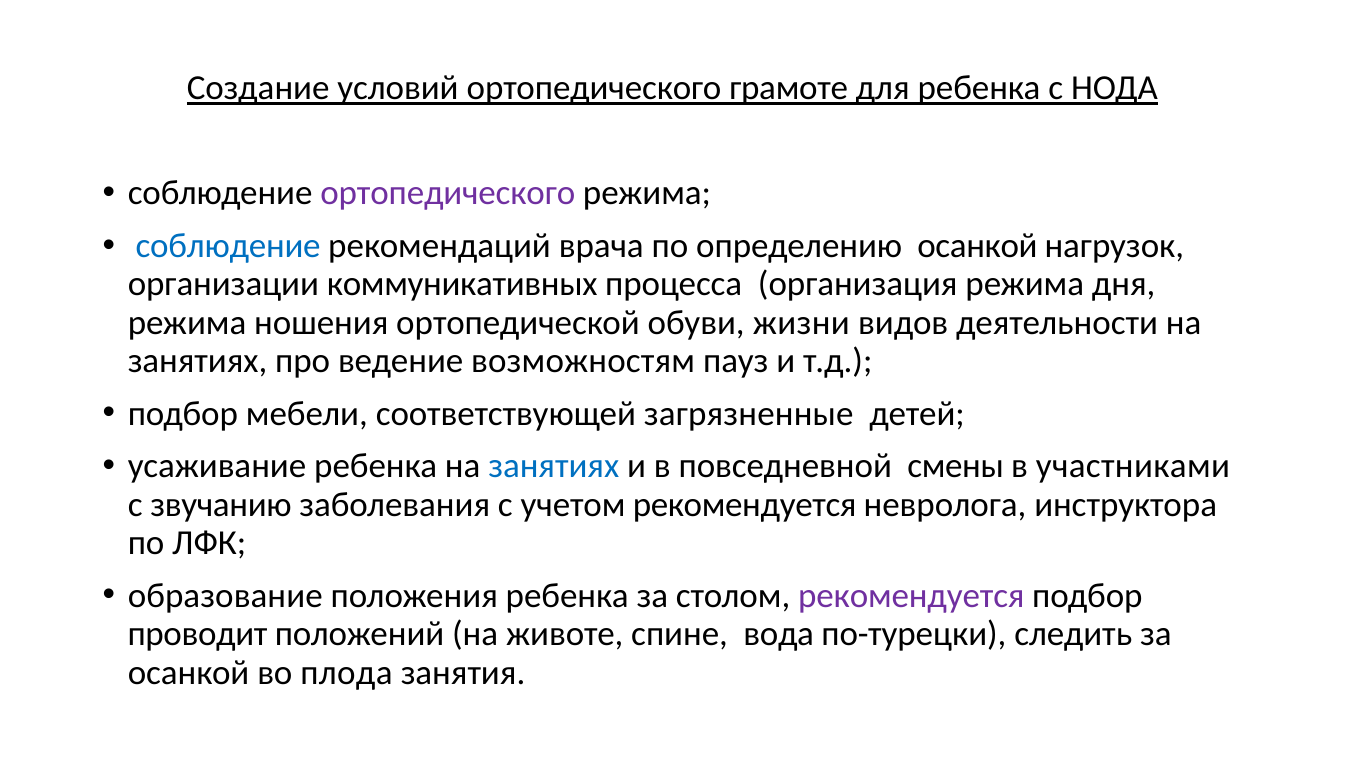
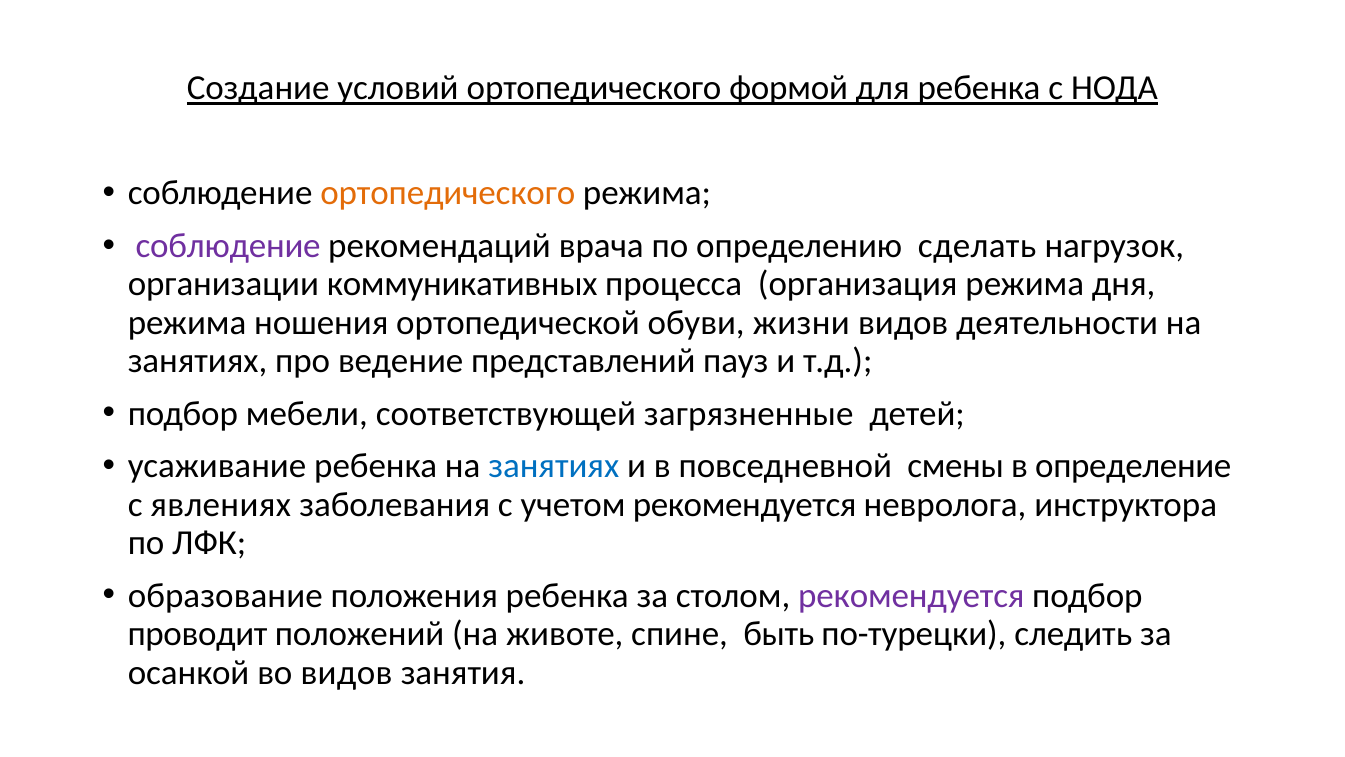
грамоте: грамоте -> формой (789, 88)
ортопедического colour: purple -> orange (448, 193)
соблюдение colour: blue -> purple (228, 246)
определению осанкой: осанкой -> сделать (977, 246)
возможностям: возможностям -> представлений (583, 361)
участниками: участниками -> определение (1133, 466)
звучанию: звучанию -> явлениях (221, 504)
вода: вода -> быть (779, 634)
во плода: плода -> видов (346, 672)
